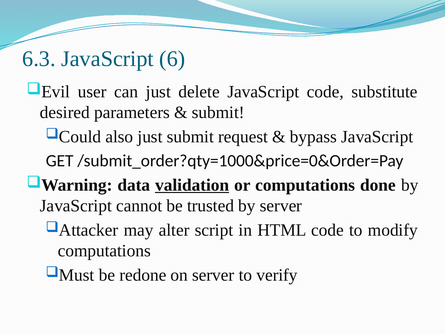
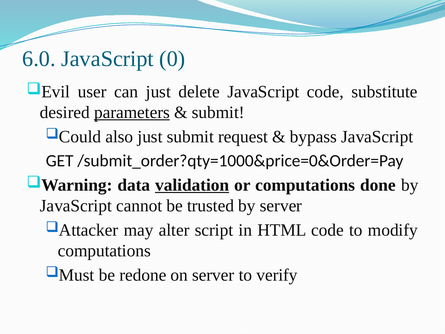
6.3: 6.3 -> 6.0 (39, 59)
6: 6 -> 0 (172, 59)
parameters underline: none -> present (132, 112)
